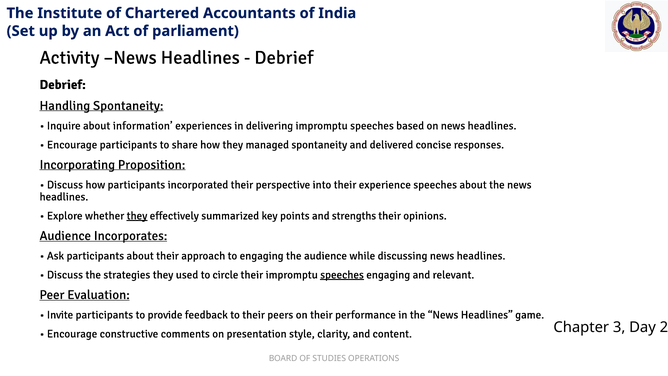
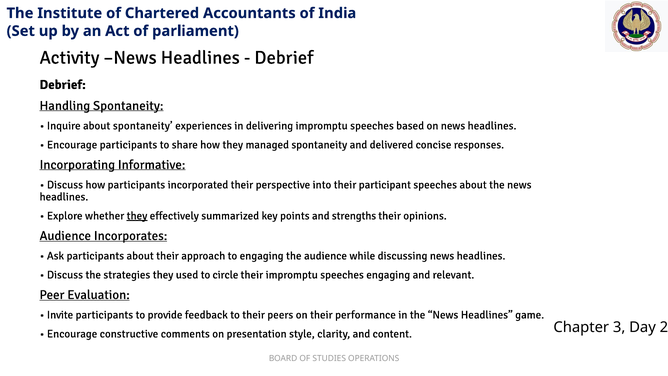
about information: information -> spontaneity (143, 126)
Proposition: Proposition -> Informative (152, 165)
experience: experience -> participant (385, 185)
speeches underline: present -> none (342, 275)
